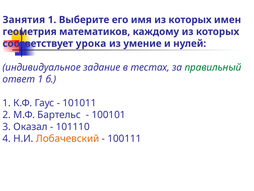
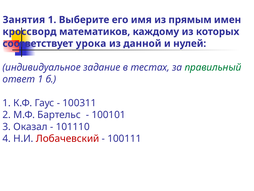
имя из которых: которых -> прямым (190, 20)
геометрия: геометрия -> кроссворд (30, 32)
умение: умение -> данной (142, 43)
101011: 101011 -> 100311 (79, 103)
Лобачевский colour: orange -> red (68, 138)
